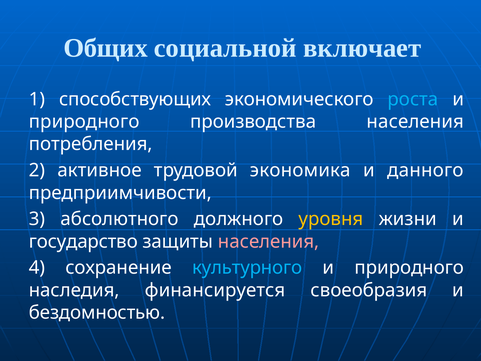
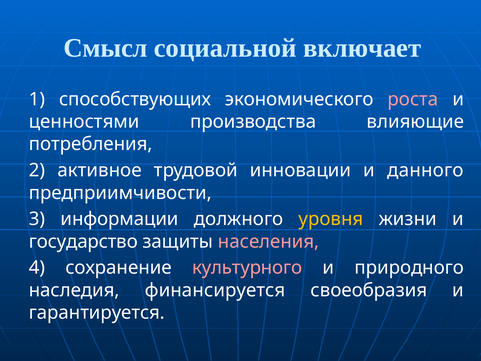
Общих: Общих -> Смысл (106, 48)
роста colour: light blue -> pink (413, 99)
природного: природного -> ценностями (84, 122)
производства населения: населения -> влияющие (415, 122)
экономика: экономика -> инновации (300, 170)
абсолютного: абсолютного -> информации (120, 219)
культурного colour: light blue -> pink (247, 268)
бездомностью: бездомностью -> гарантируется (97, 312)
